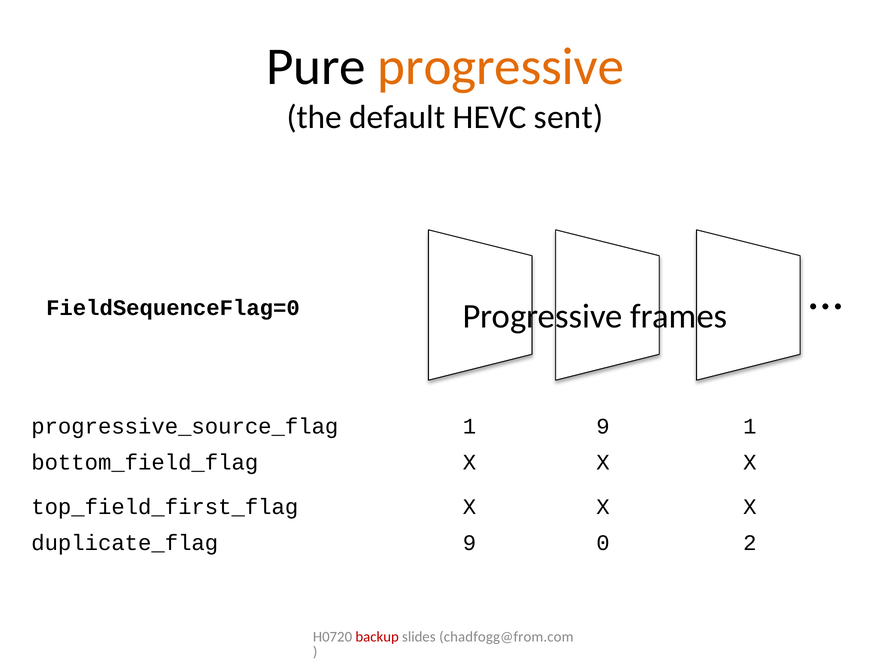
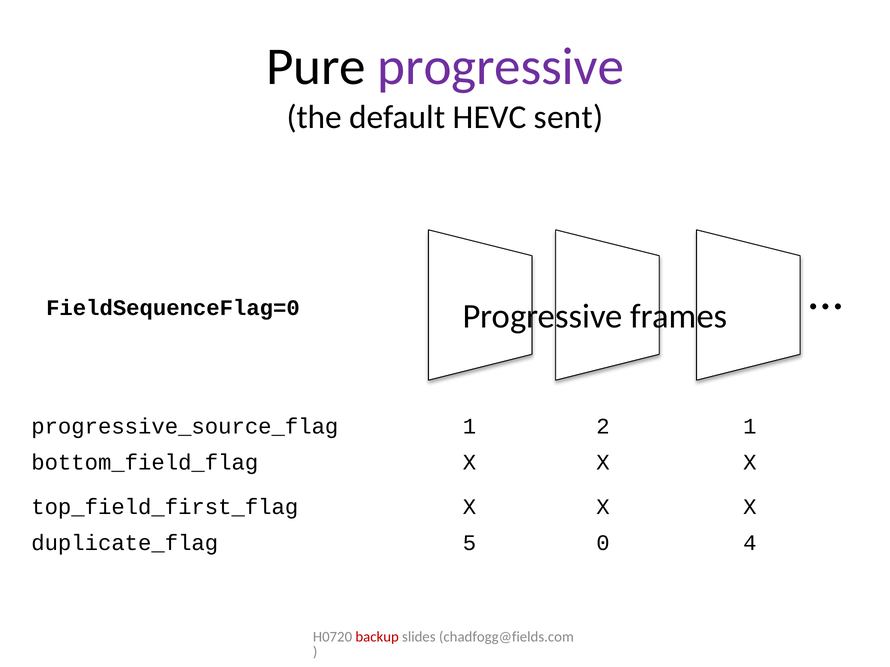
progressive colour: orange -> purple (501, 67)
1 9: 9 -> 2 (603, 427)
9: 9 -> 5 (470, 543)
2: 2 -> 4 (750, 543)
chadfogg@from.com: chadfogg@from.com -> chadfogg@fields.com (506, 637)
